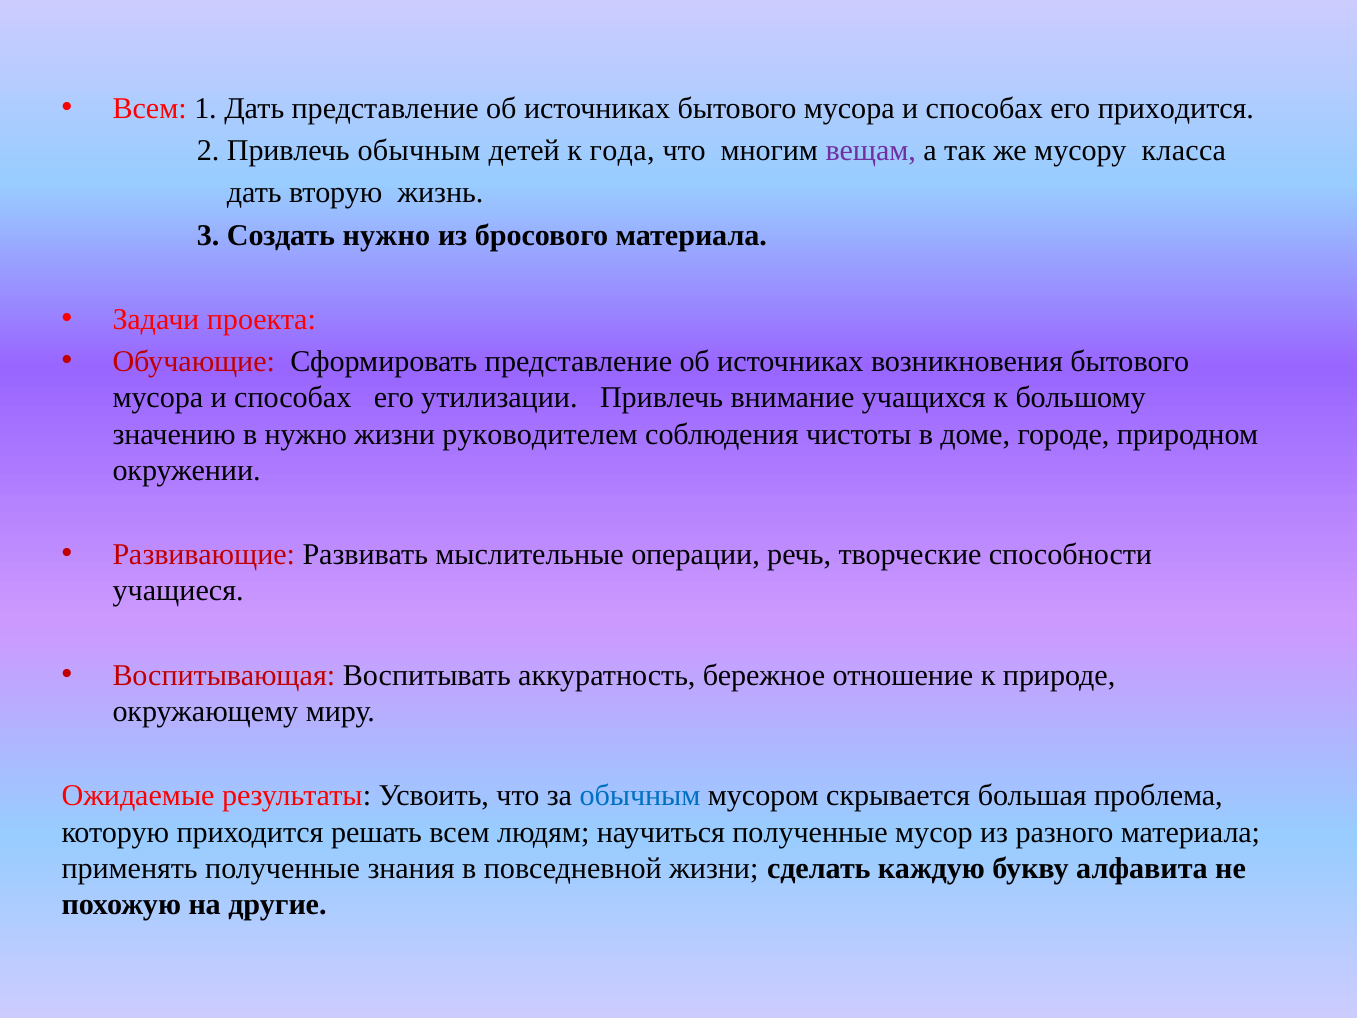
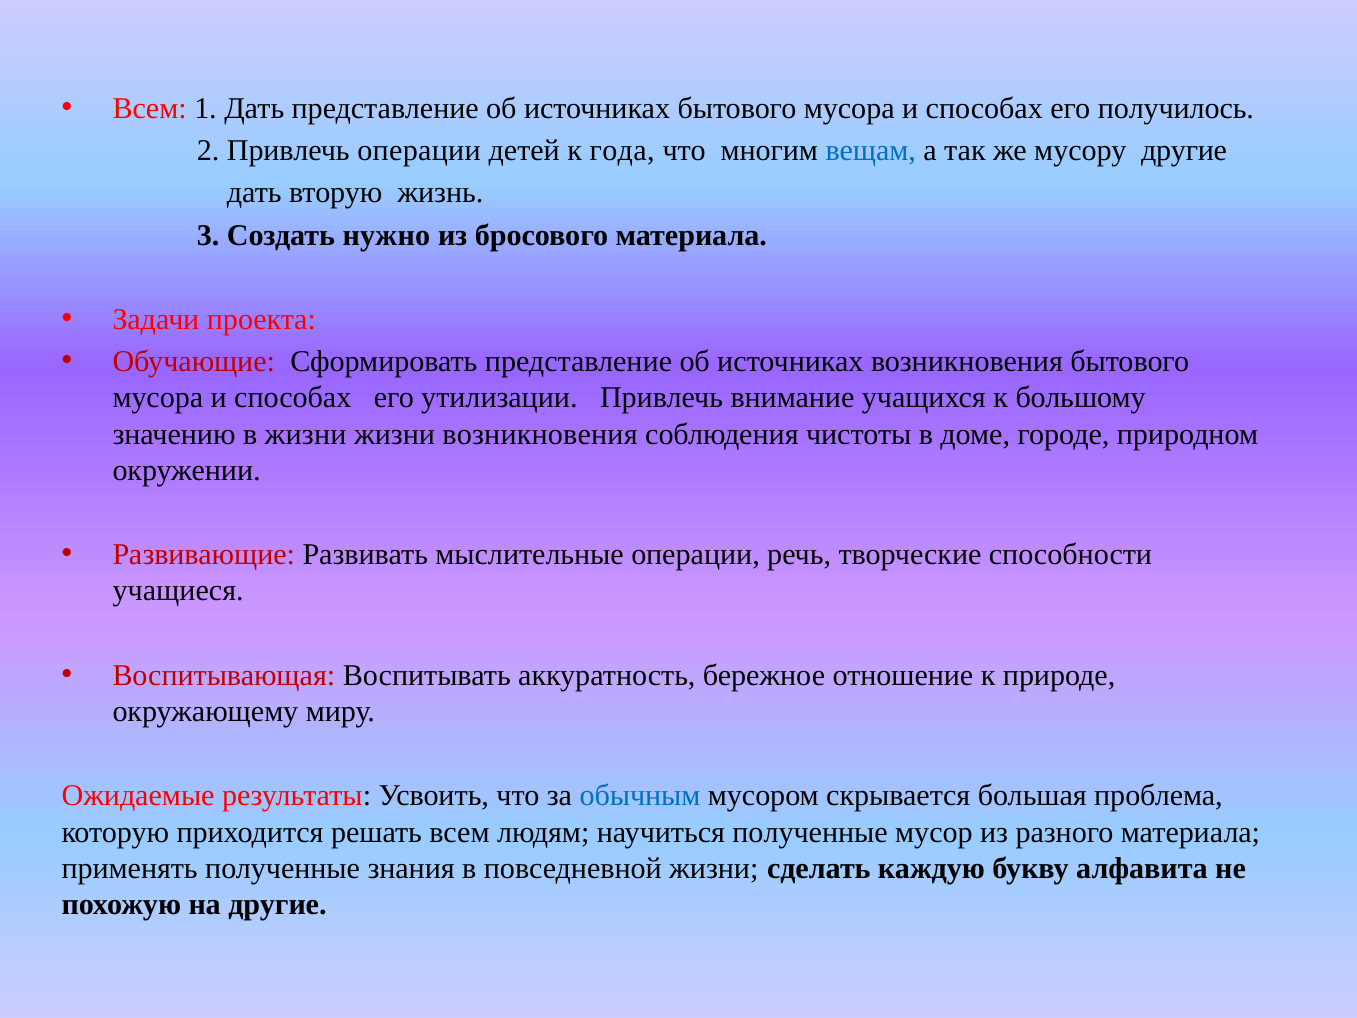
его приходится: приходится -> получилось (1176, 108)
Привлечь обычным: обычным -> операции (419, 151)
вещам colour: purple -> blue (871, 151)
мусору класса: класса -> другие (1184, 151)
в нужно: нужно -> жизни (306, 434)
жизни руководителем: руководителем -> возникновения (540, 434)
